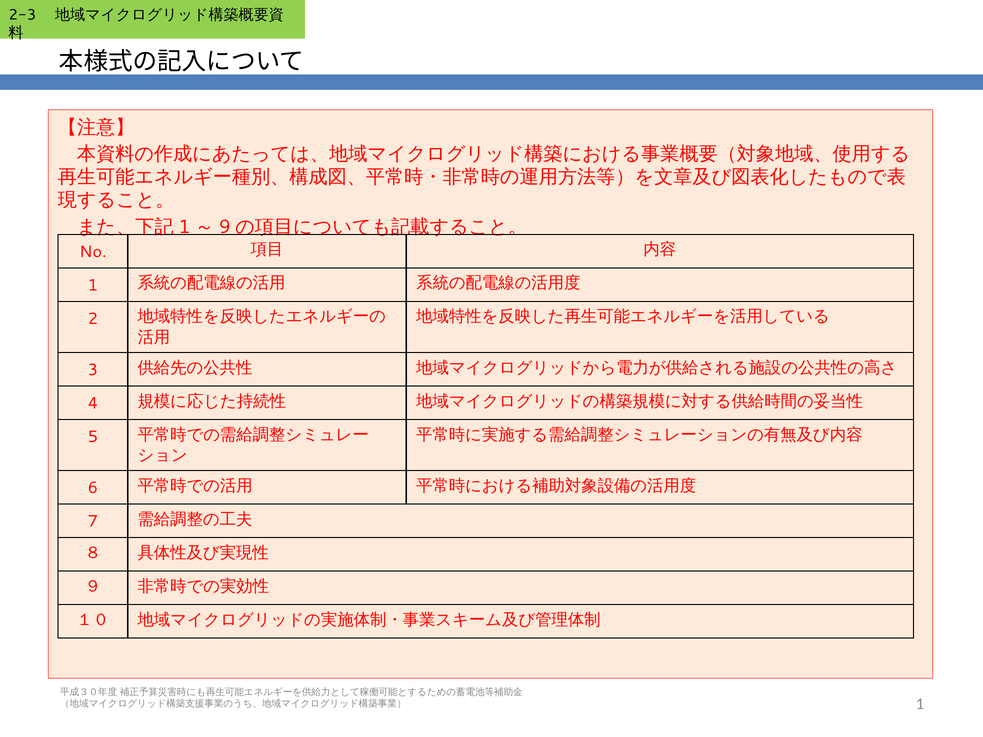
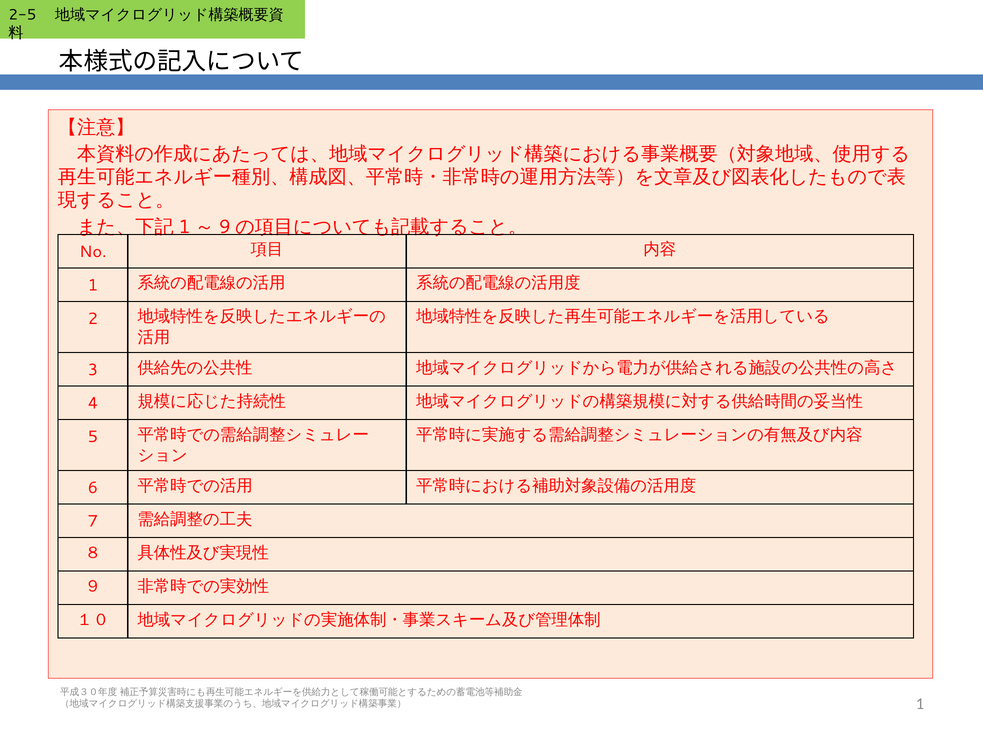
2-3: 2-3 -> 2-5 (22, 15)
